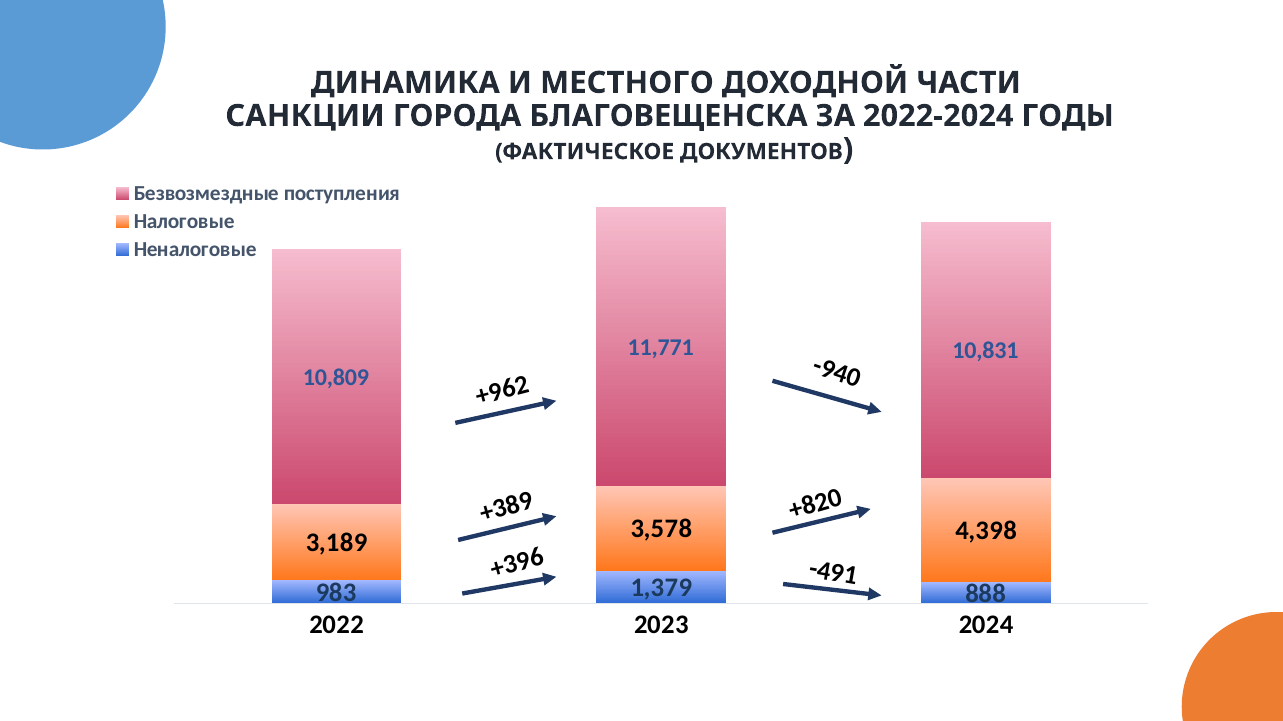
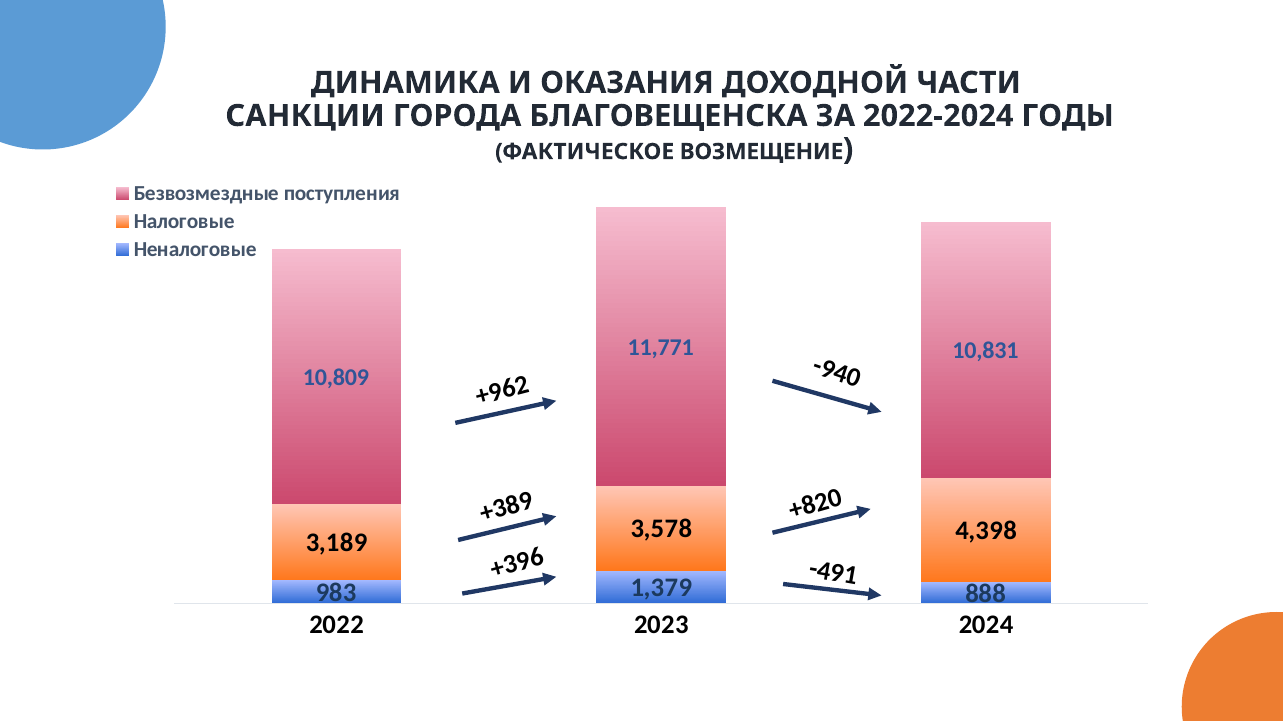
МЕСТНОГО: МЕСТНОГО -> ОКАЗАНИЯ (627, 83)
ДОКУМЕНТОВ: ДОКУМЕНТОВ -> ВОЗМЕЩЕНИЕ (761, 152)
